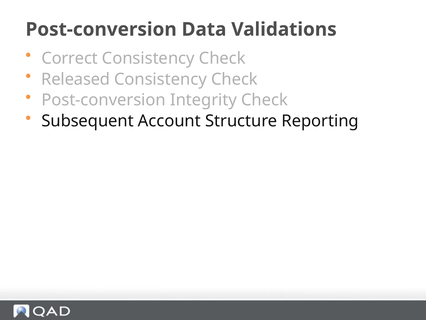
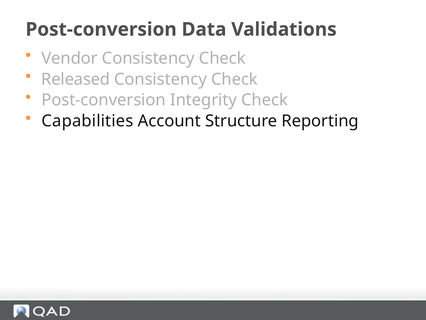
Correct: Correct -> Vendor (70, 58)
Subsequent: Subsequent -> Capabilities (87, 121)
